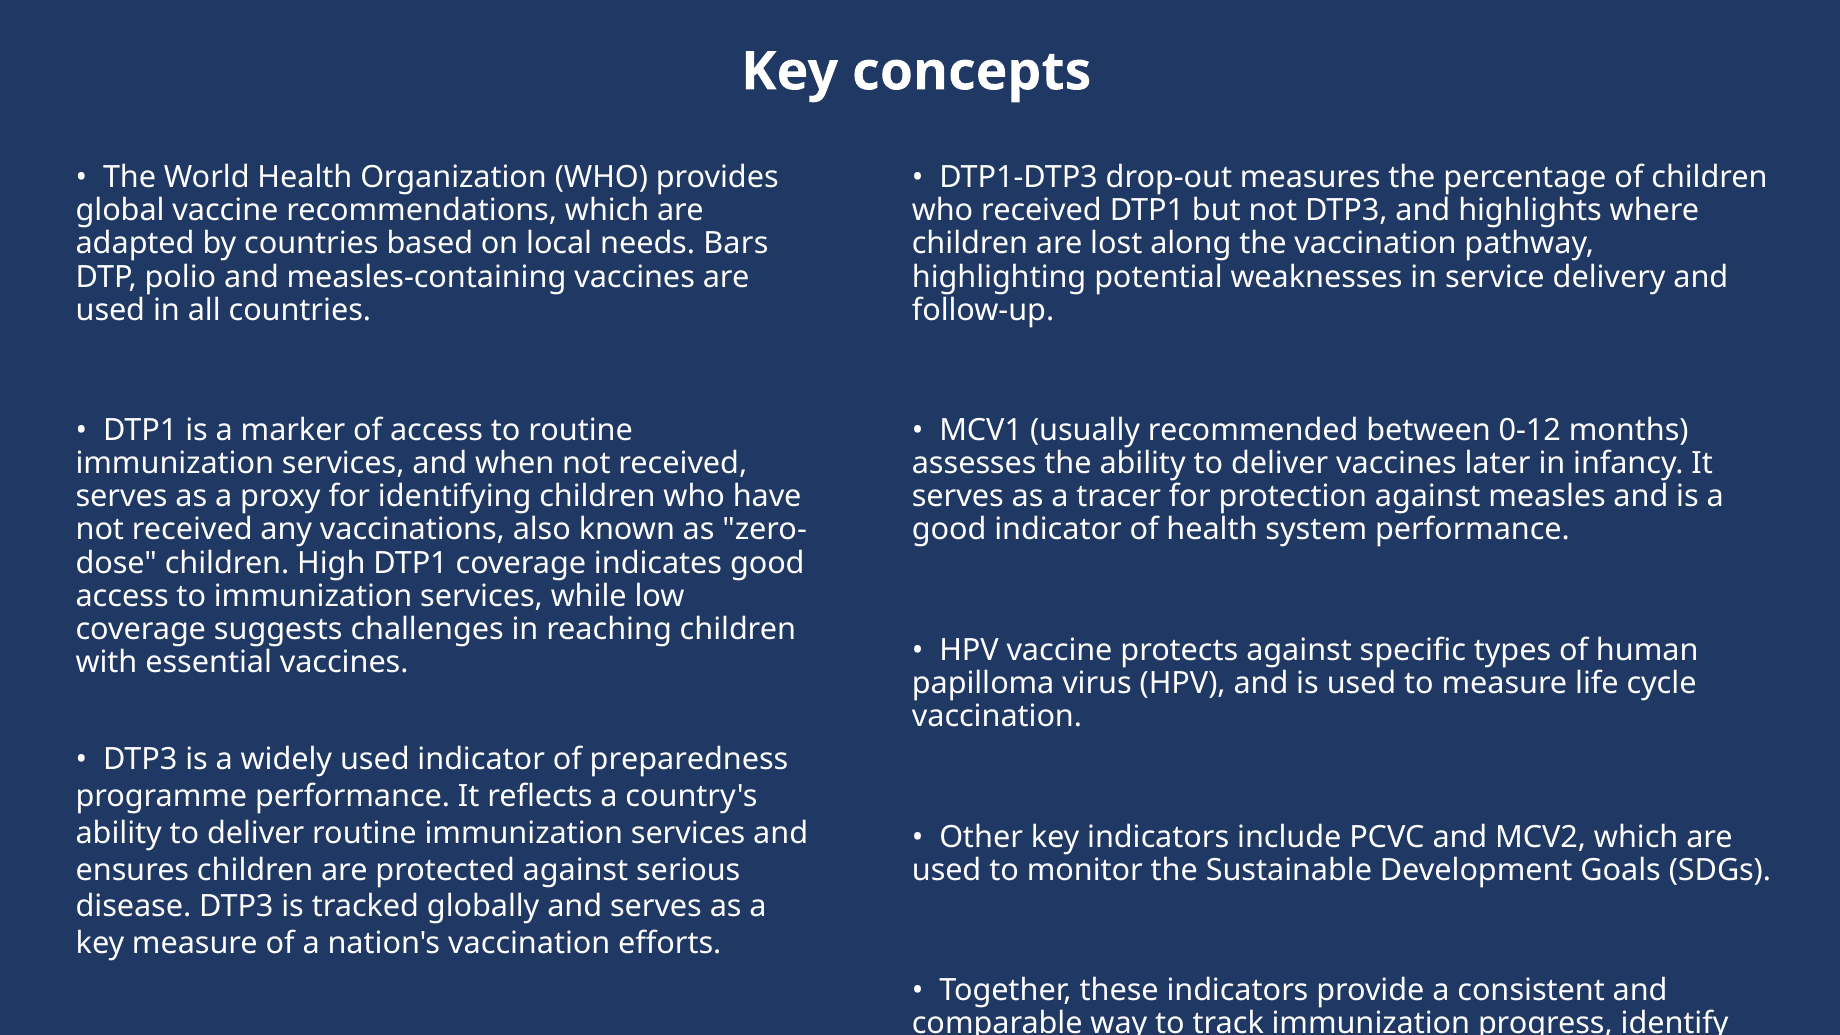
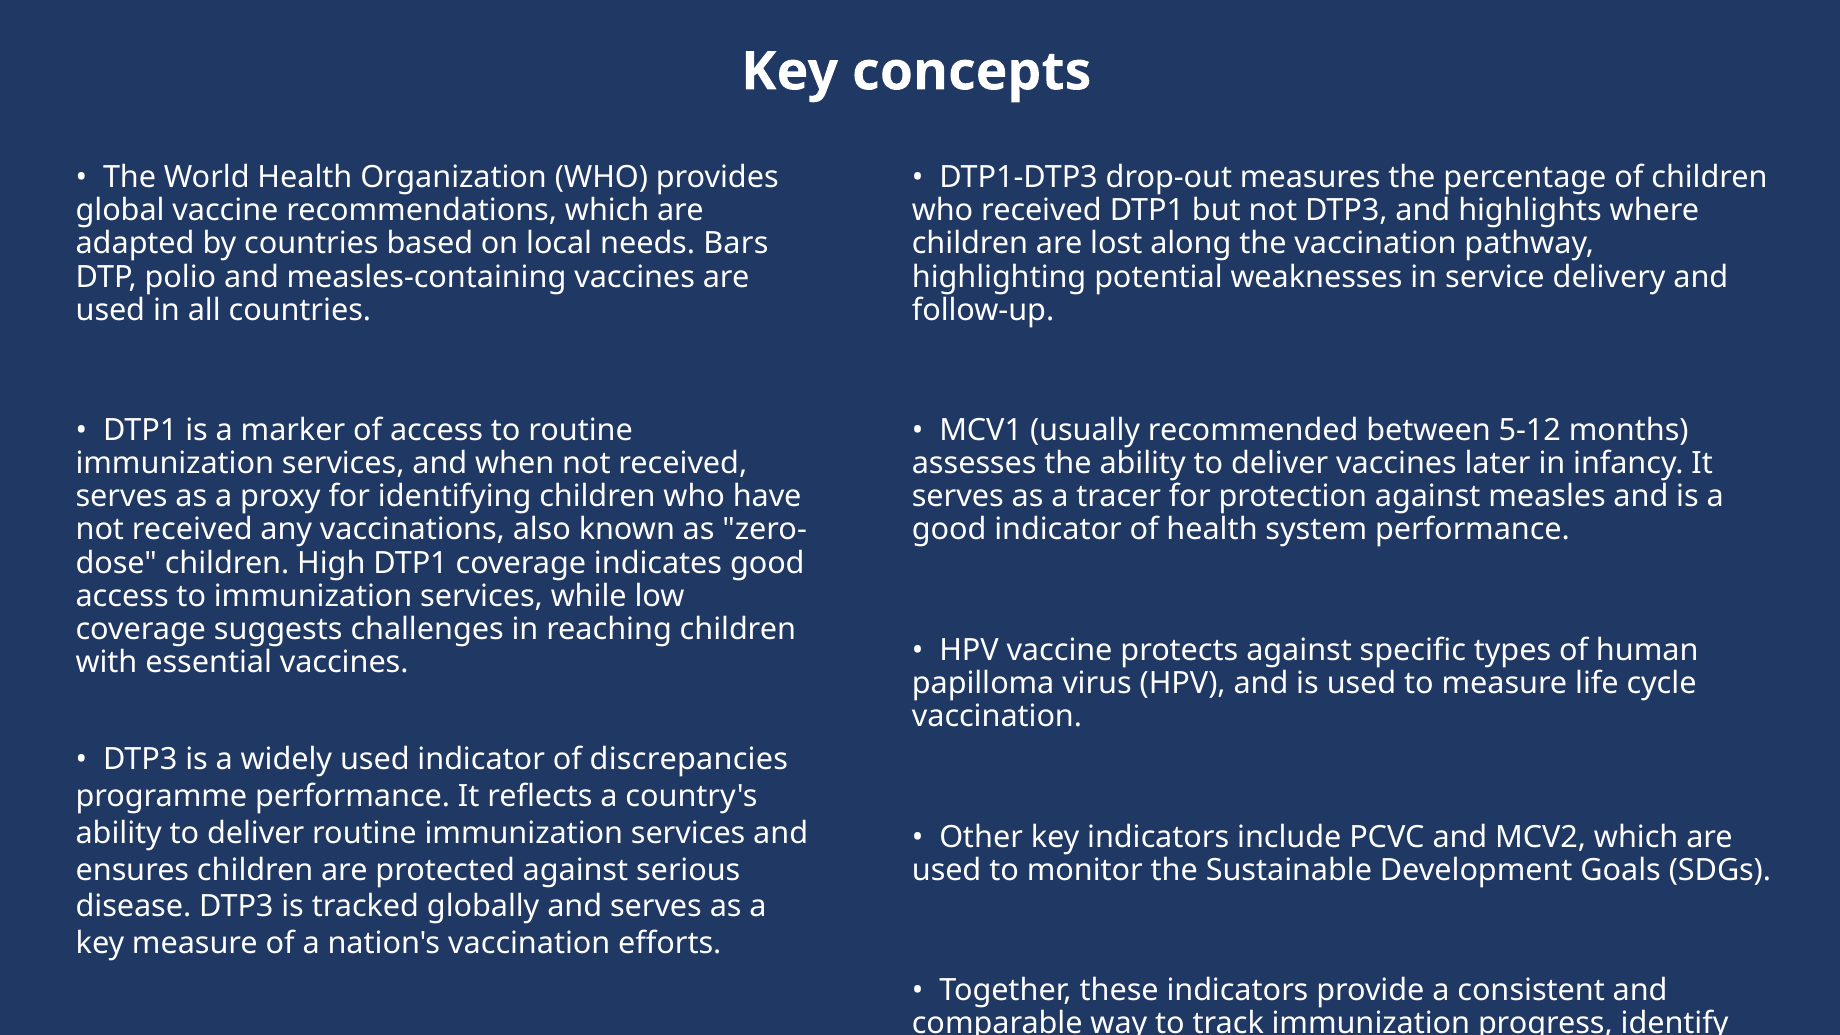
0-12: 0-12 -> 5-12 (1530, 431)
preparedness: preparedness -> discrepancies (689, 760)
